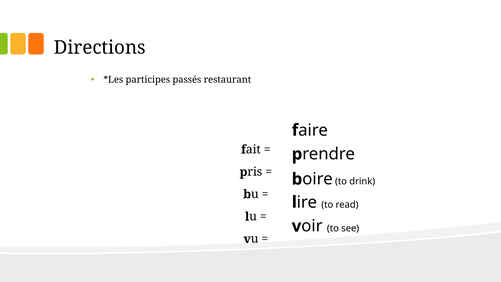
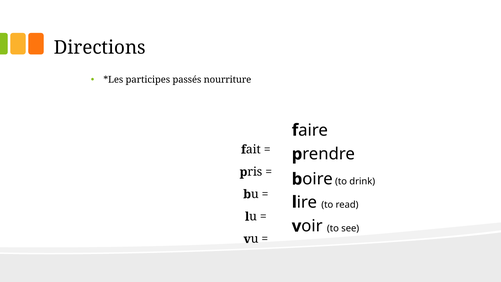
restaurant: restaurant -> nourriture (227, 80)
